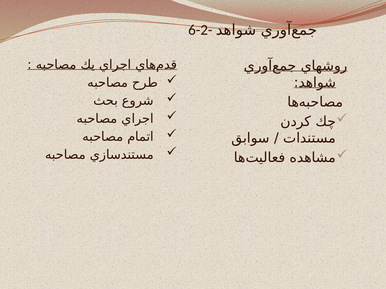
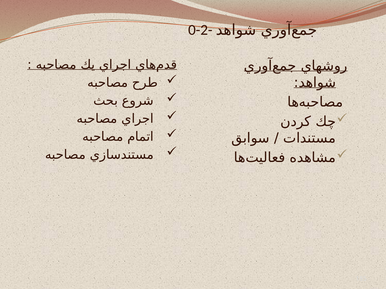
6-2-: 6-2- -> 0-2- (200, 30)
